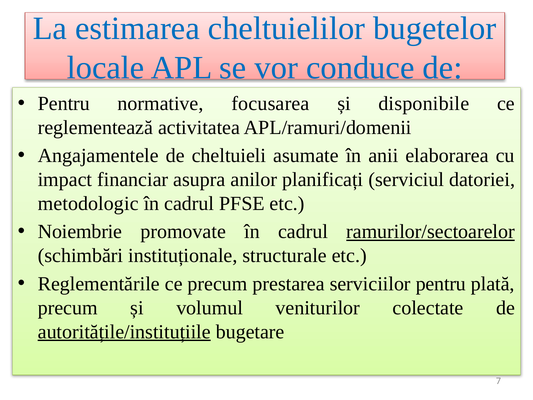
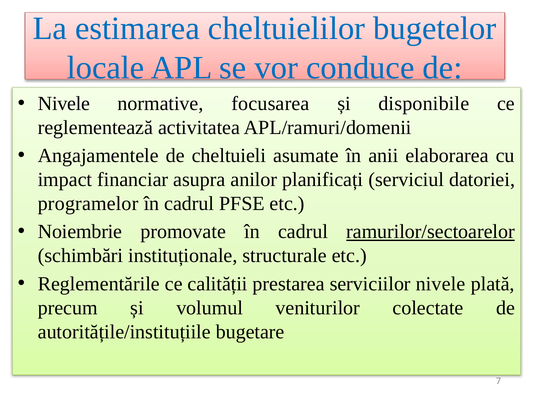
Pentru: Pentru -> Nivele (64, 104)
metodologic: metodologic -> programelor (88, 204)
ce precum: precum -> calității (218, 284)
serviciilor pentru: pentru -> nivele (441, 284)
autoritățile/instituțiile underline: present -> none (124, 332)
